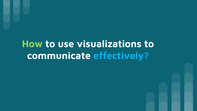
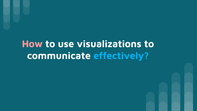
How colour: light green -> pink (32, 44)
